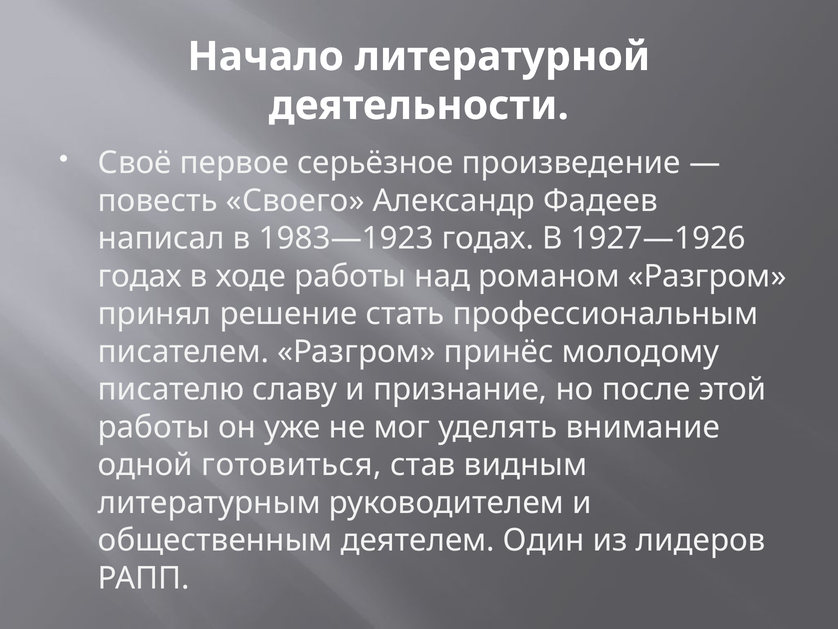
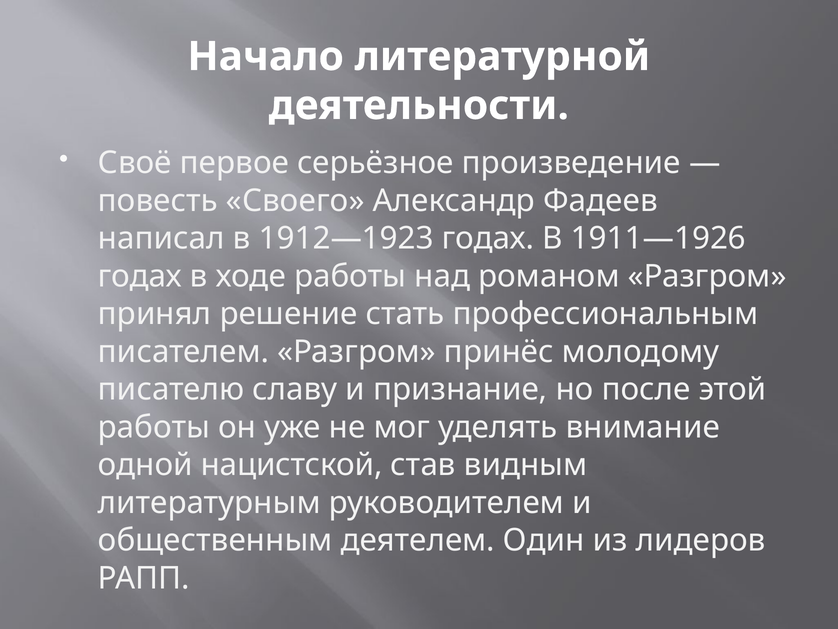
1983—1923: 1983—1923 -> 1912—1923 (346, 238)
1927—1926: 1927—1926 -> 1911—1926 (658, 238)
готовиться: готовиться -> нацистской (292, 465)
